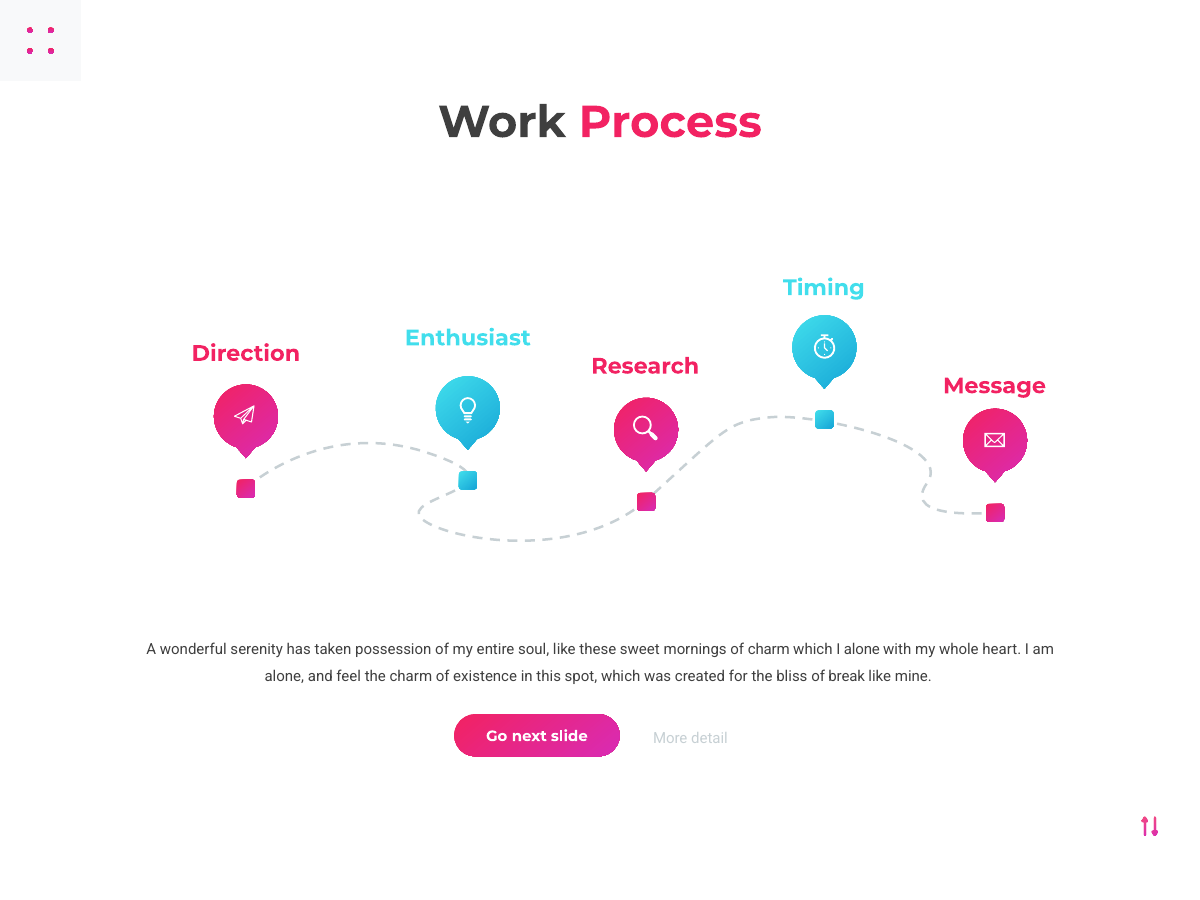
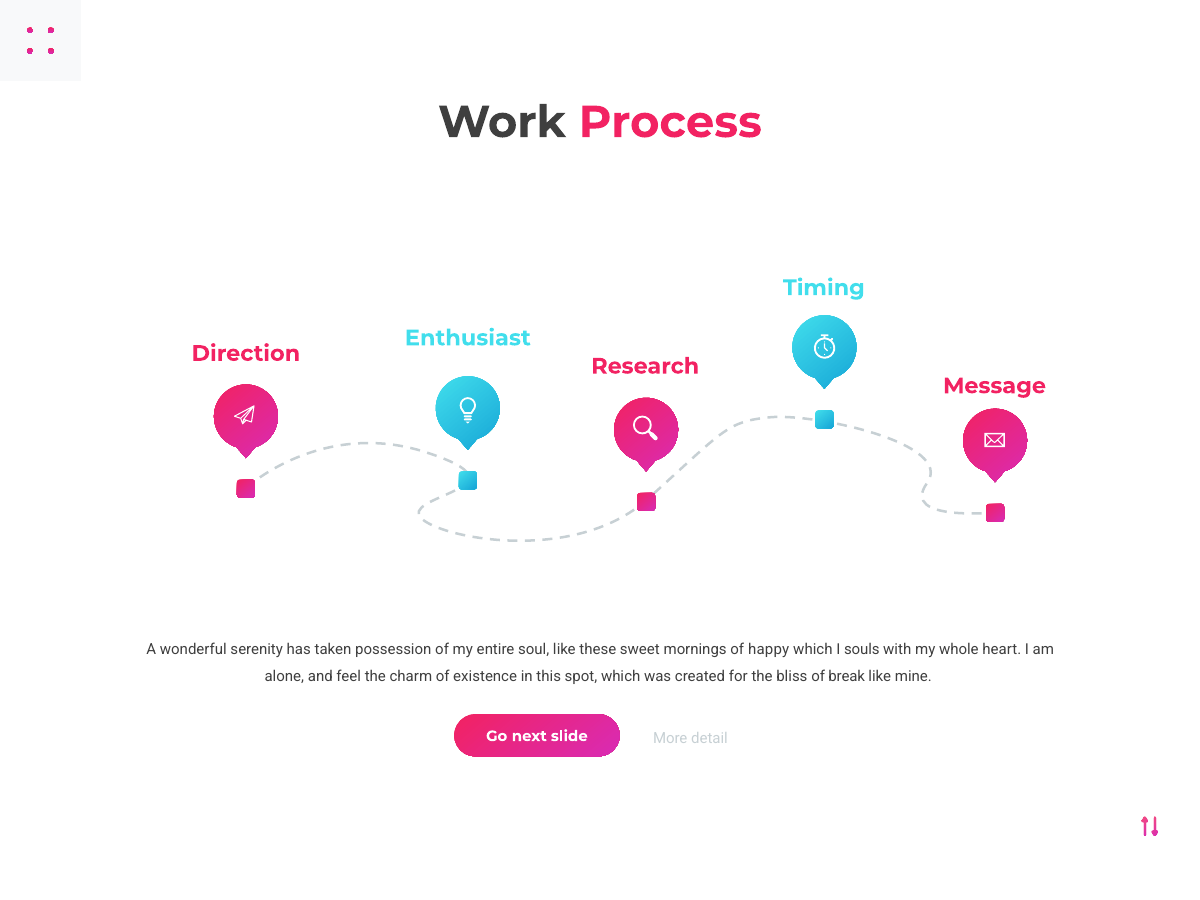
of charm: charm -> happy (769, 650)
I alone: alone -> souls (862, 650)
